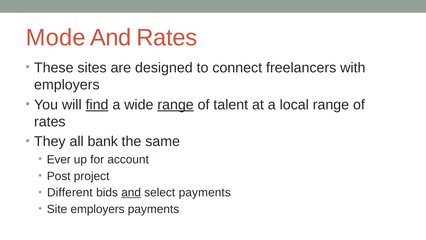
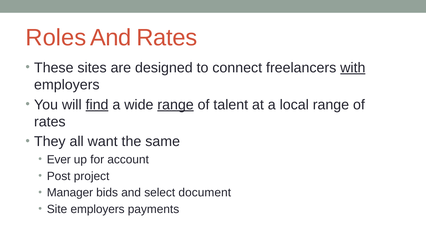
Mode: Mode -> Roles (56, 38)
with underline: none -> present (353, 68)
bank: bank -> want (103, 141)
Different: Different -> Manager (70, 192)
and underline: present -> none (131, 192)
select payments: payments -> document (205, 192)
